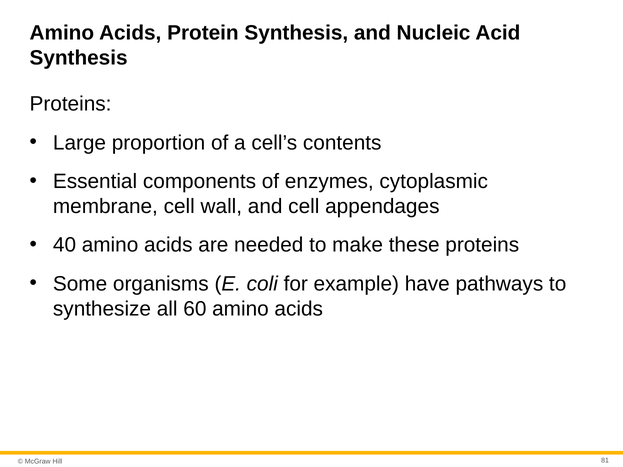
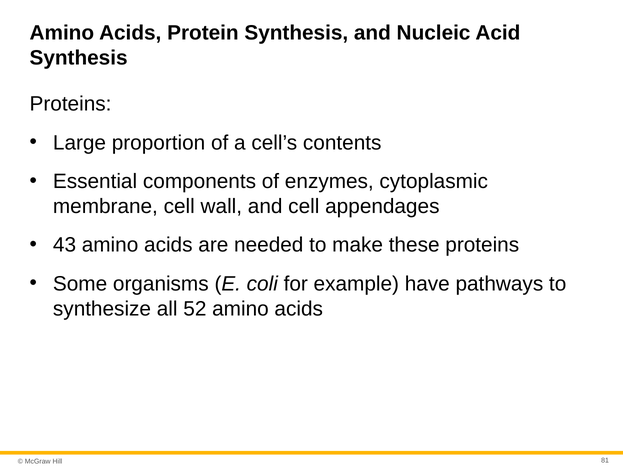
40: 40 -> 43 (65, 245)
60: 60 -> 52 (195, 309)
